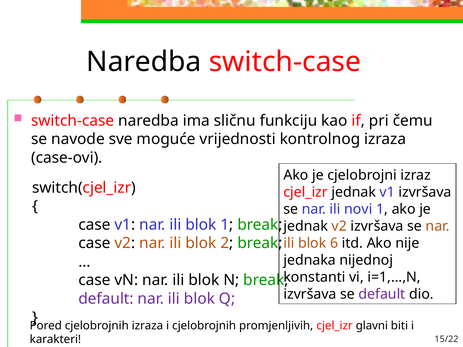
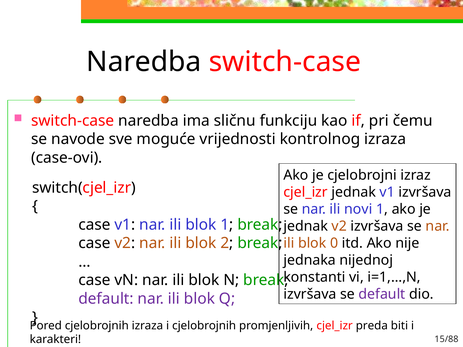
6: 6 -> 0 (334, 243)
glavni: glavni -> preda (372, 326)
15/22: 15/22 -> 15/88 (446, 339)
